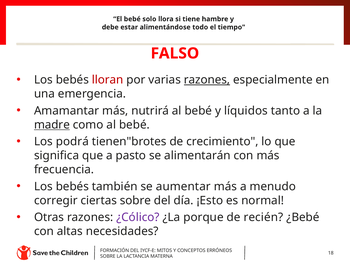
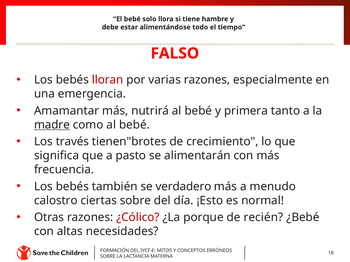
razones underline: present -> none (207, 80)
líquidos: líquidos -> primera (246, 111)
podrá: podrá -> través (72, 142)
aumentar: aumentar -> verdadero (183, 187)
corregir: corregir -> calostro (56, 201)
¿Cólico colour: purple -> red (138, 218)
